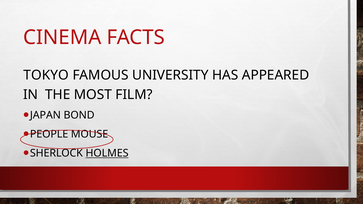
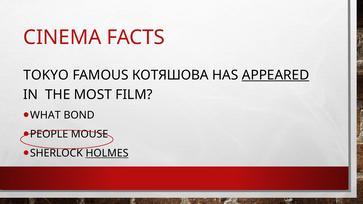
UNIVERSITY: UNIVERSITY -> КОТЯШОВА (170, 75)
APPEARED underline: none -> present (276, 75)
JAPAN: JAPAN -> WHAT (45, 115)
